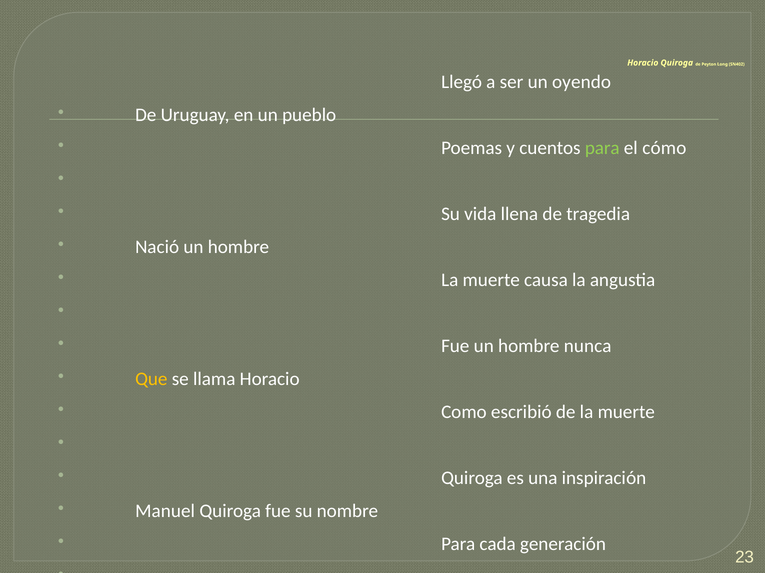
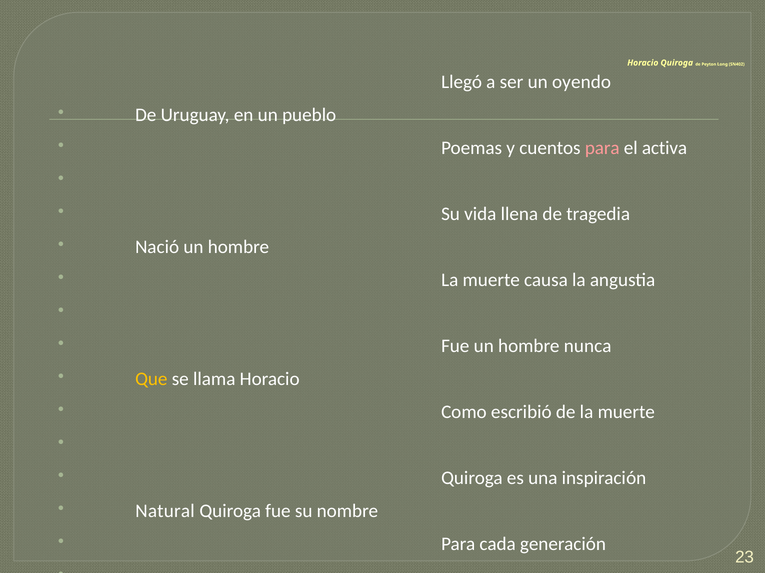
para colour: light green -> pink (602, 148)
cómo: cómo -> activa (665, 148)
Manuel: Manuel -> Natural (165, 512)
